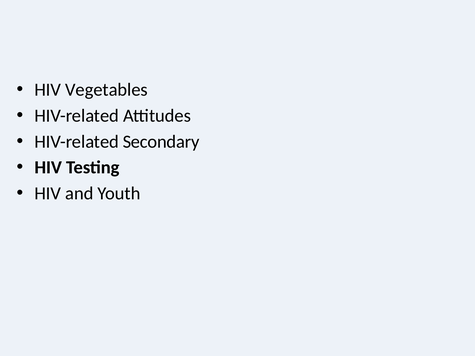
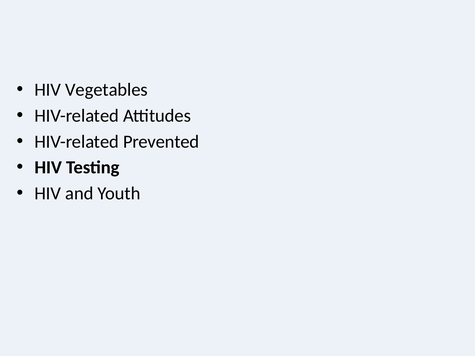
Secondary: Secondary -> Prevented (161, 142)
